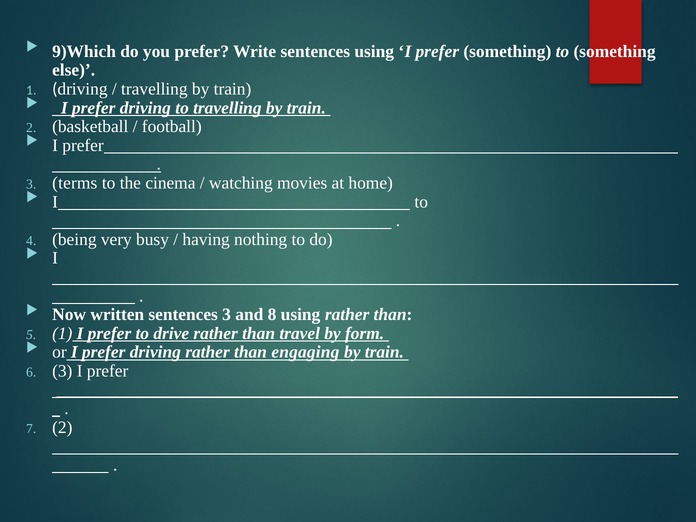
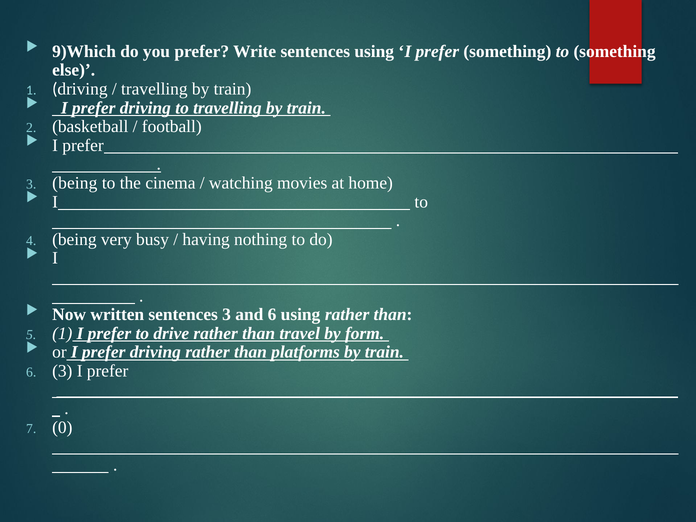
3 terms: terms -> being (75, 183)
and 8: 8 -> 6 (272, 315)
engaging: engaging -> platforms (306, 352)
2: 2 -> 0 (62, 427)
